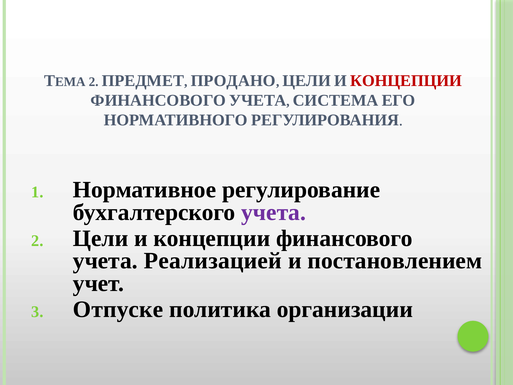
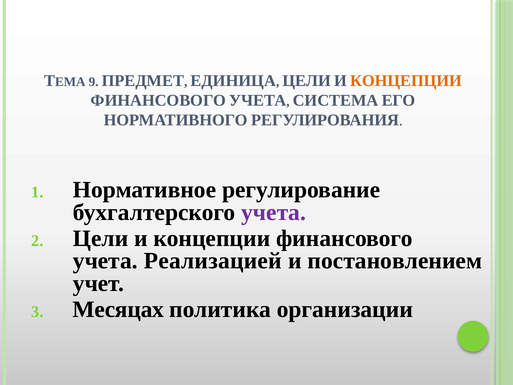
2: 2 -> 9 (94, 82)
ПРОДАНО: ПРОДАНО -> ЕДИНИЦА (233, 81)
КОНЦЕПЦИИ colour: red -> orange (406, 81)
Отпуске: Отпуске -> Месяцах (118, 309)
